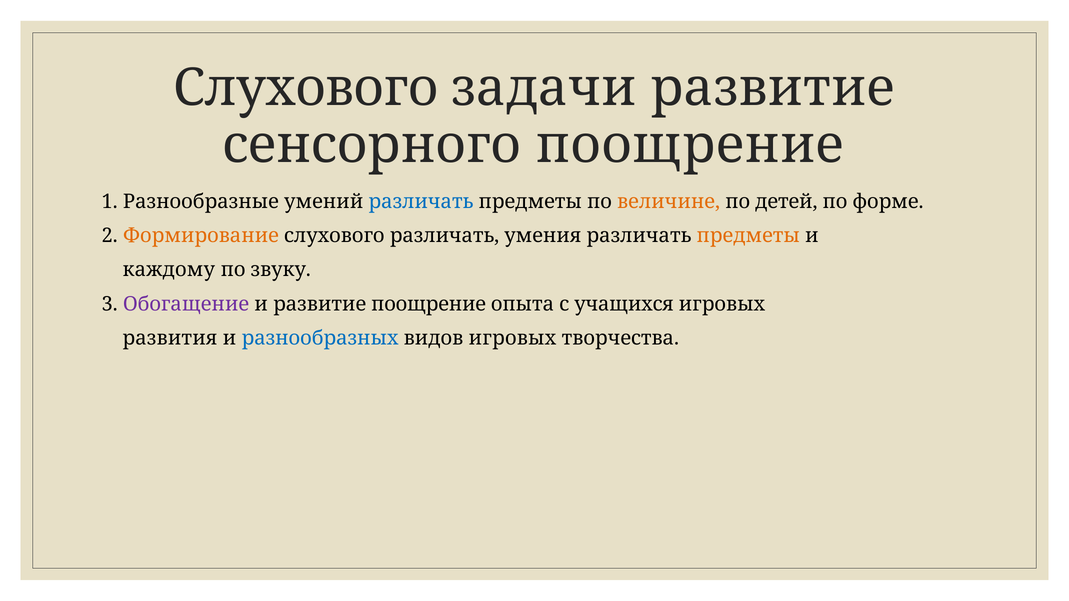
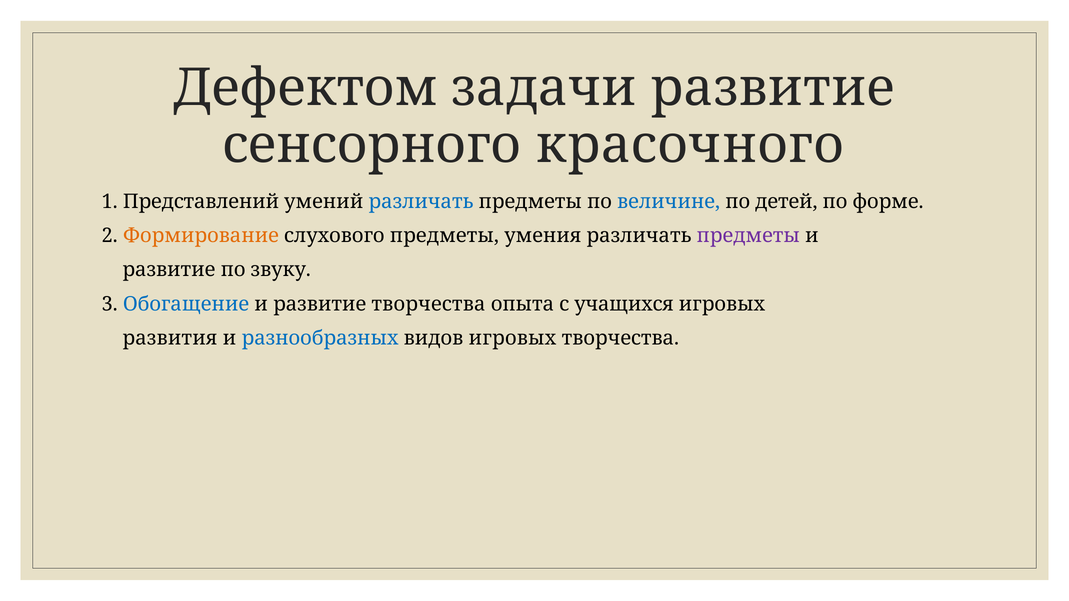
Слухового: Слухового -> Дефектом (305, 88)
сенсорного поощрение: поощрение -> красочного (690, 145)
Разнообразные: Разнообразные -> Представлений (201, 202)
величине colour: orange -> blue (669, 202)
слухового различать: различать -> предметы (444, 236)
предметы colour: orange -> purple (748, 236)
каждому: каждому -> развитие (169, 270)
Обогащение colour: purple -> blue (186, 304)
развитие поощрение: поощрение -> творчества (428, 304)
